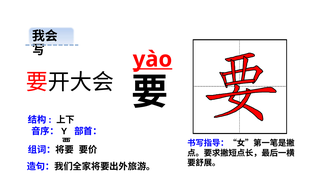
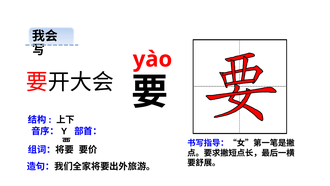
yào underline: present -> none (152, 59)
